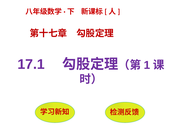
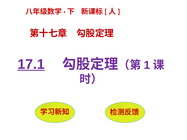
17.1 underline: none -> present (31, 64)
